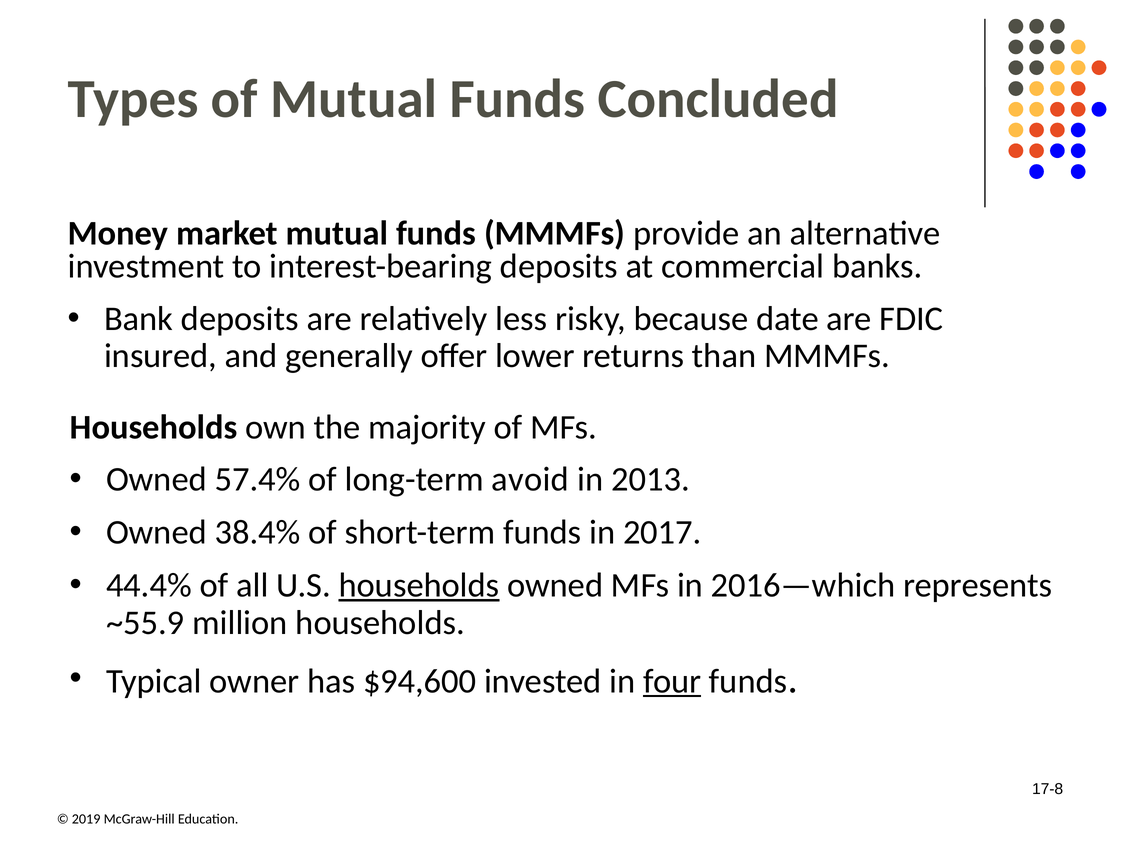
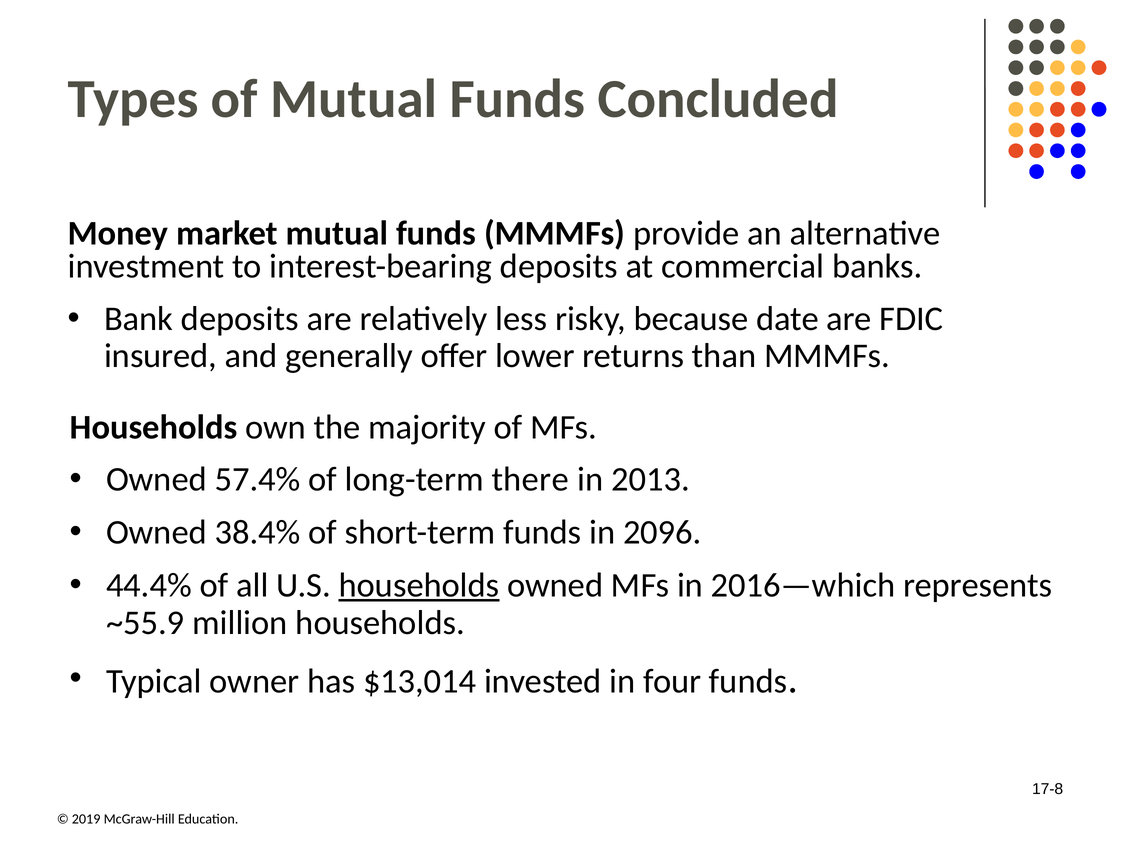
avoid: avoid -> there (530, 479)
2017: 2017 -> 2096 (662, 533)
$94,600: $94,600 -> $13,014 (420, 681)
four underline: present -> none (672, 681)
